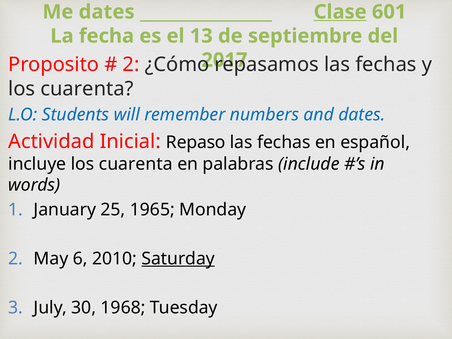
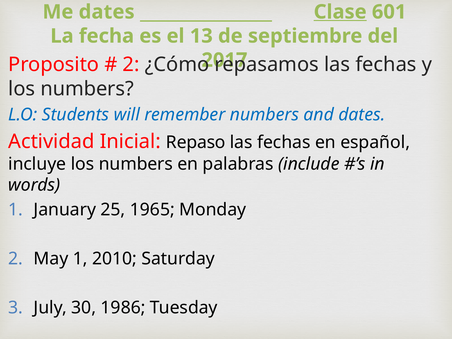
cuarenta: cuarenta -> numbers (87, 89)
incluye los cuarenta: cuarenta -> numbers (136, 164)
May 6: 6 -> 1 (80, 259)
Saturday underline: present -> none (178, 259)
1968: 1968 -> 1986 (123, 308)
